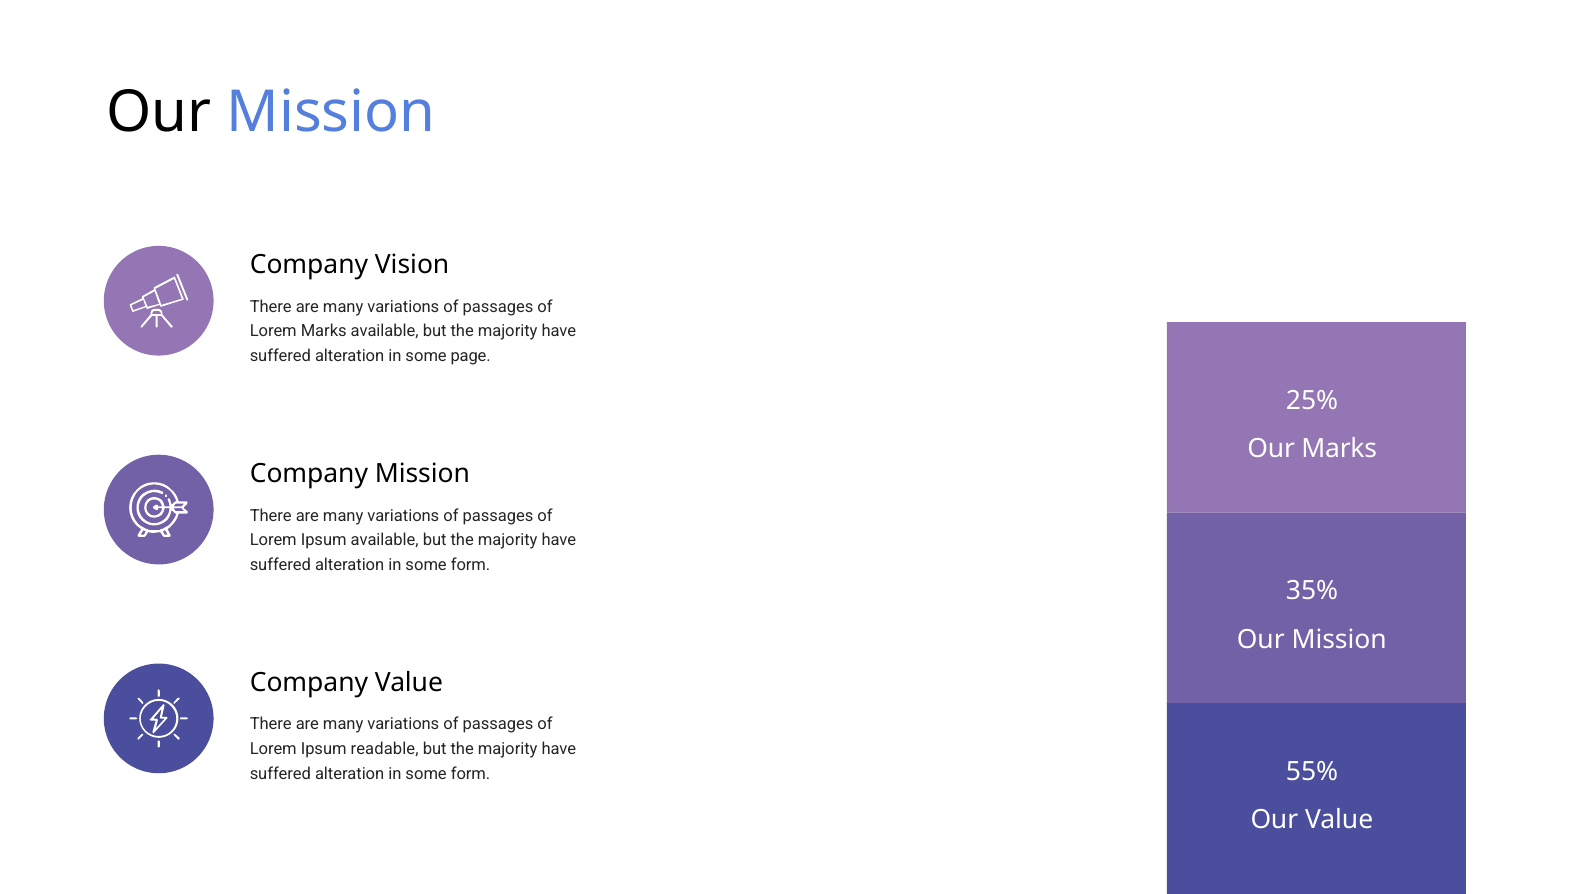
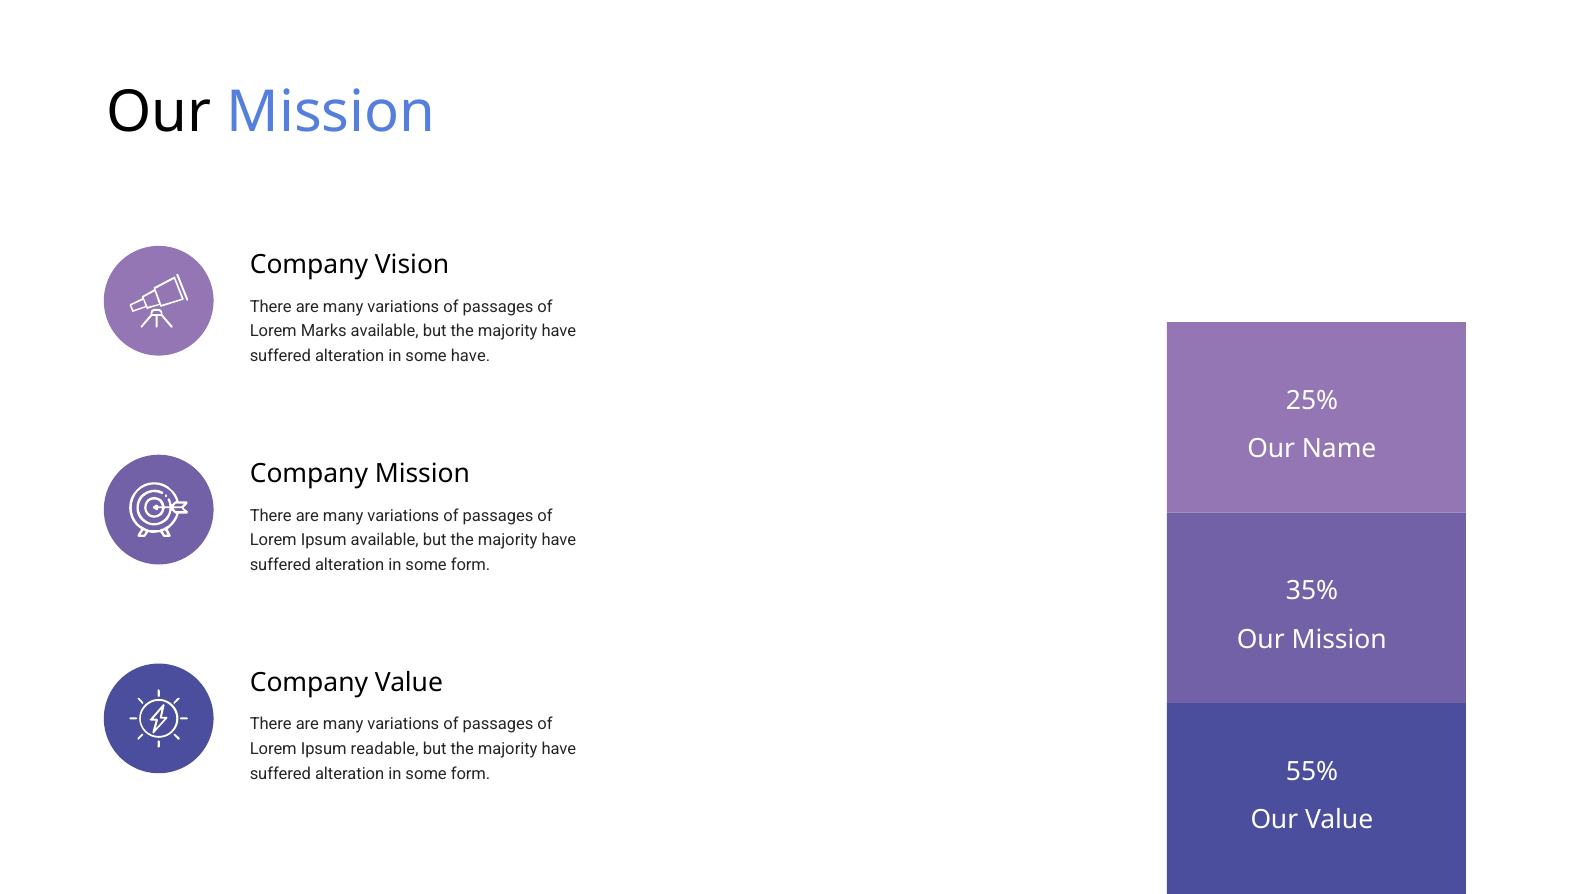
some page: page -> have (471, 357)
Our Marks: Marks -> Name (1339, 449)
